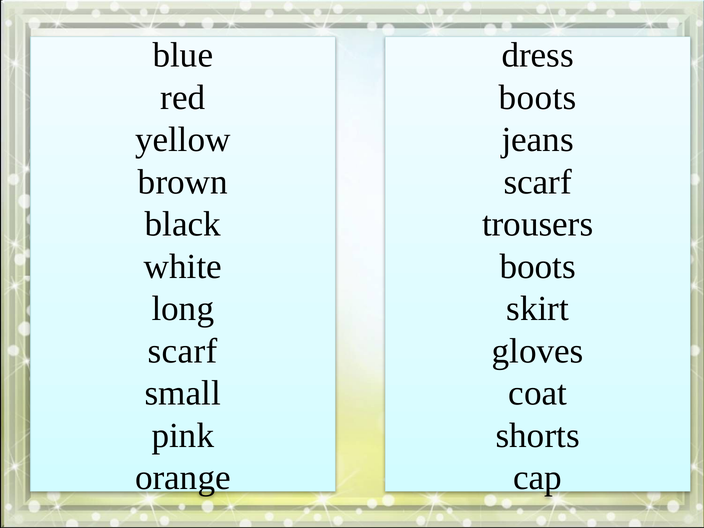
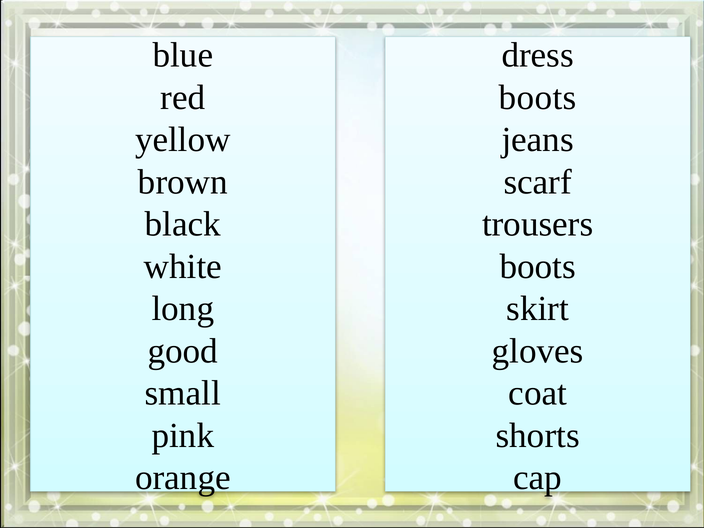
scarf: scarf -> good (183, 351)
